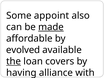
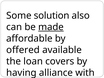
appoint: appoint -> solution (52, 16)
evolved: evolved -> offered (23, 50)
the underline: present -> none (14, 61)
